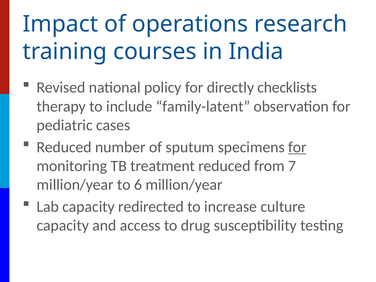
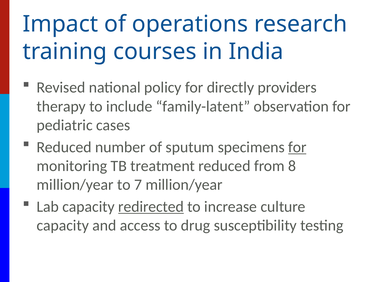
checklists: checklists -> providers (287, 88)
7: 7 -> 8 (292, 166)
6: 6 -> 7 (138, 185)
redirected underline: none -> present (151, 207)
